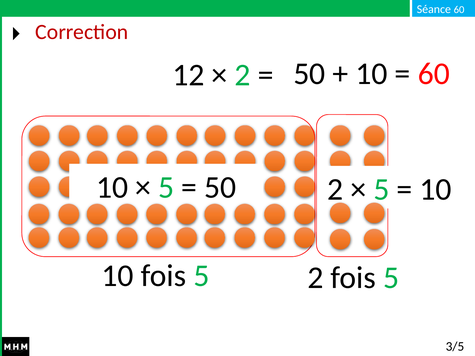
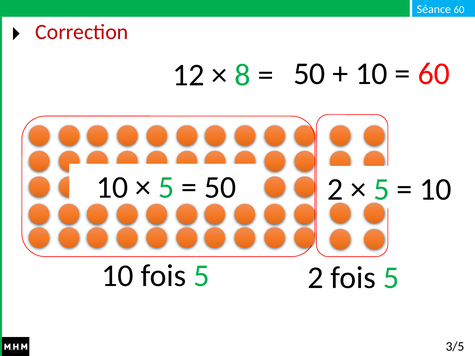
2: 2 -> 8 (243, 75)
